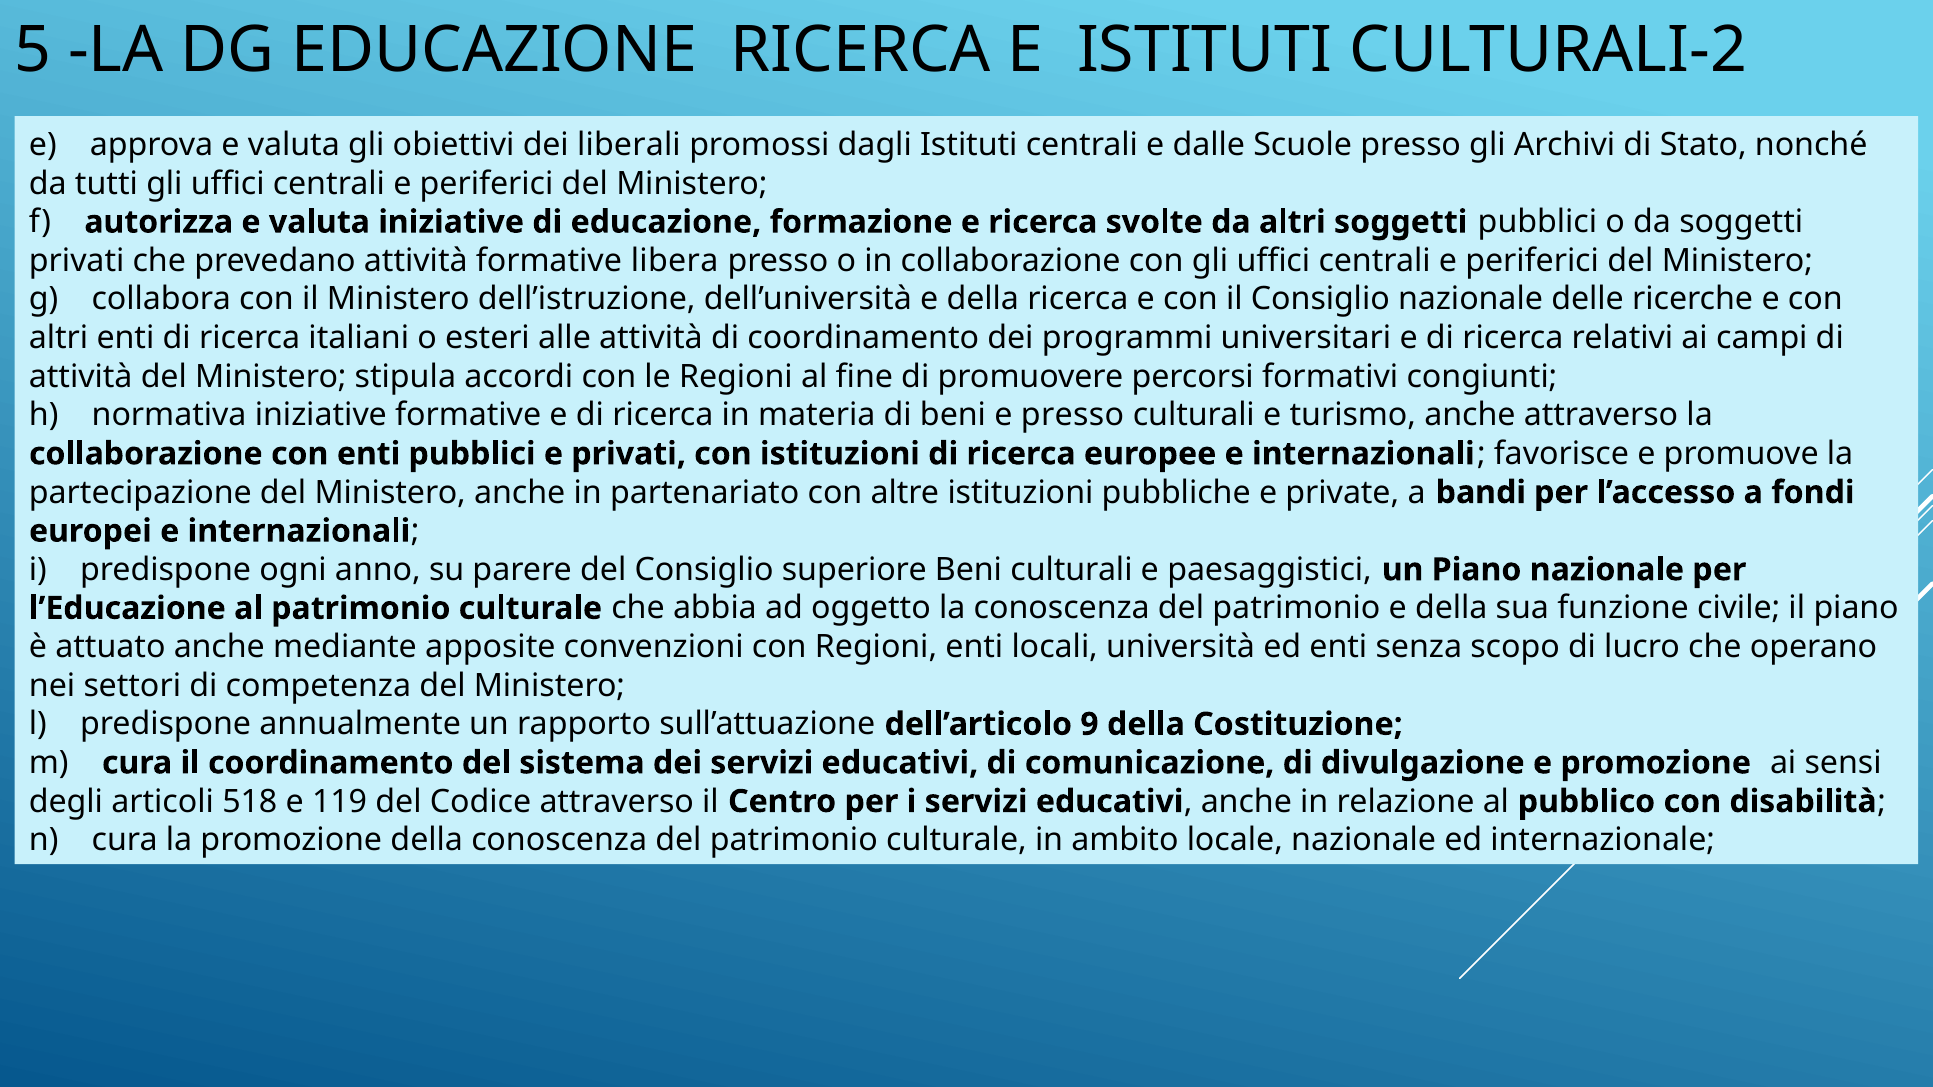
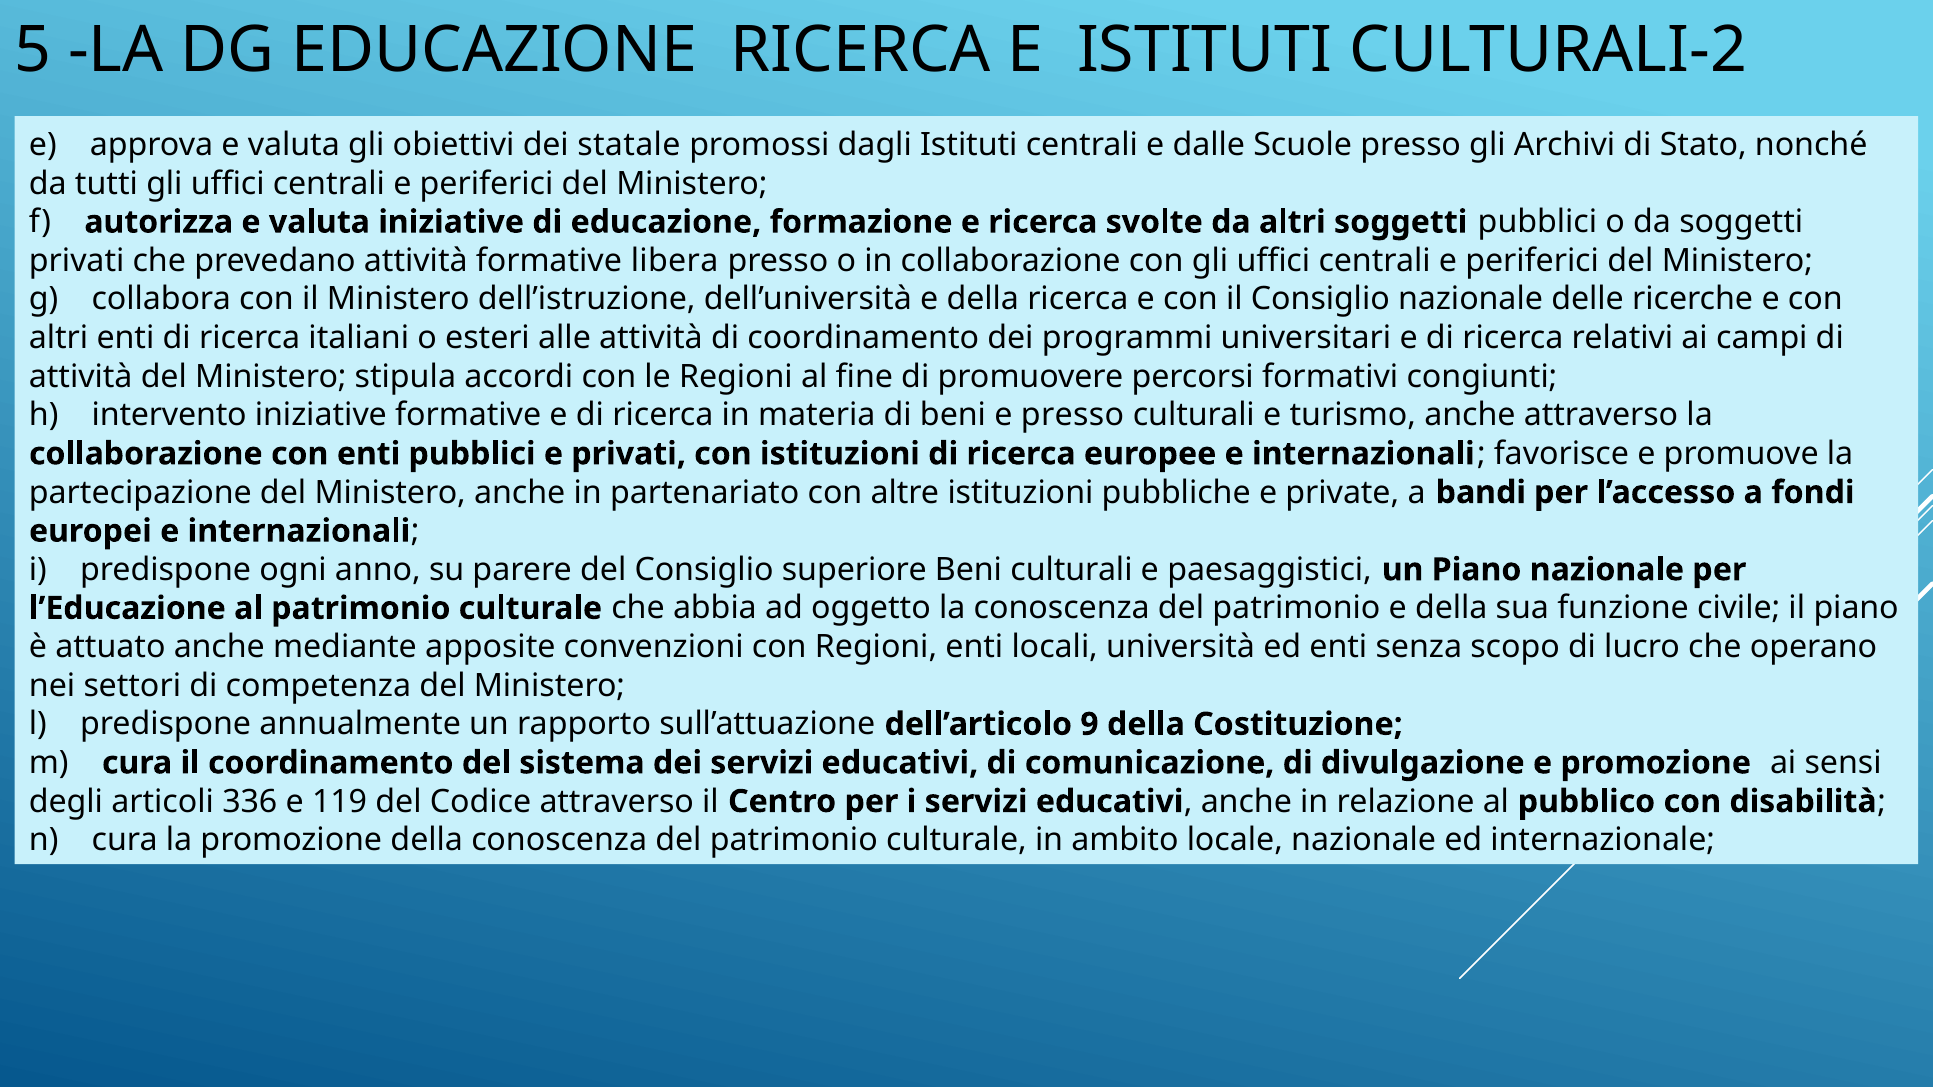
liberali: liberali -> statale (629, 145)
normativa: normativa -> intervento (169, 415)
518: 518 -> 336 (250, 802)
